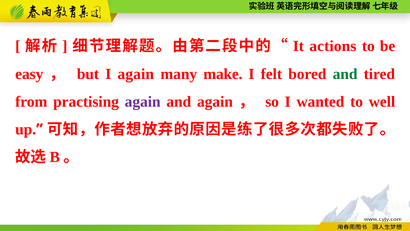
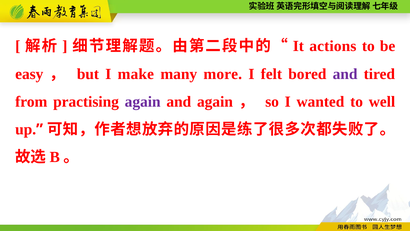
I again: again -> make (136, 74)
make: make -> more (223, 74)
and colour: green -> purple (345, 74)
